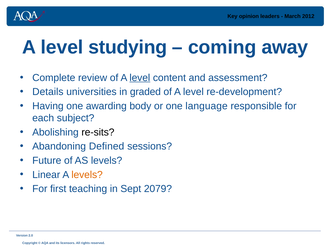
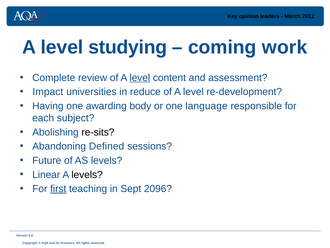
away: away -> work (285, 47)
Details: Details -> Impact (48, 92)
graded: graded -> reduce (145, 92)
levels colour: orange -> black (87, 174)
first underline: none -> present (58, 188)
2079: 2079 -> 2096 (158, 188)
